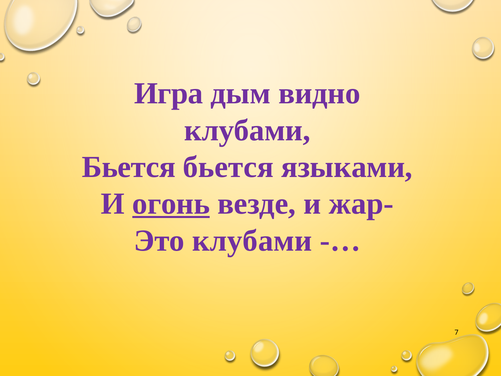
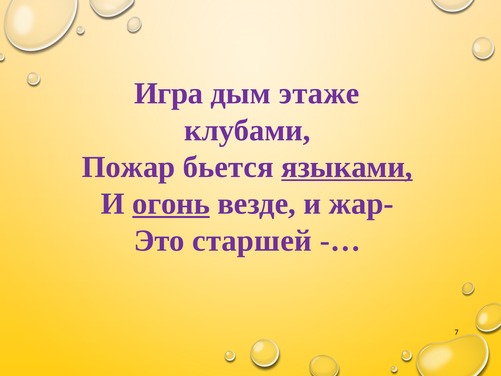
видно: видно -> этаже (319, 93)
Бьется: Бьется -> Пожар (129, 167)
языками underline: none -> present (347, 167)
Это клубами: клубами -> старшей (252, 240)
